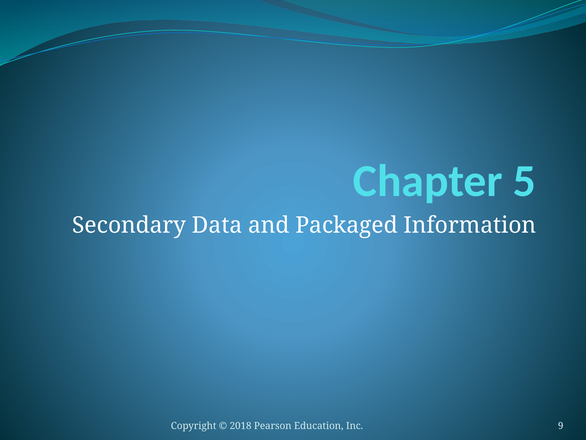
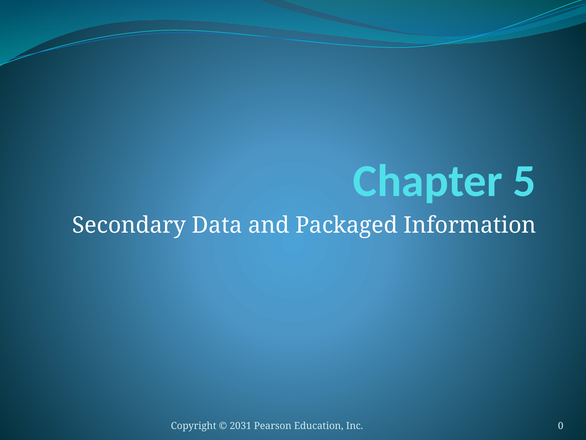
2018: 2018 -> 2031 (241, 426)
9: 9 -> 0 (561, 426)
